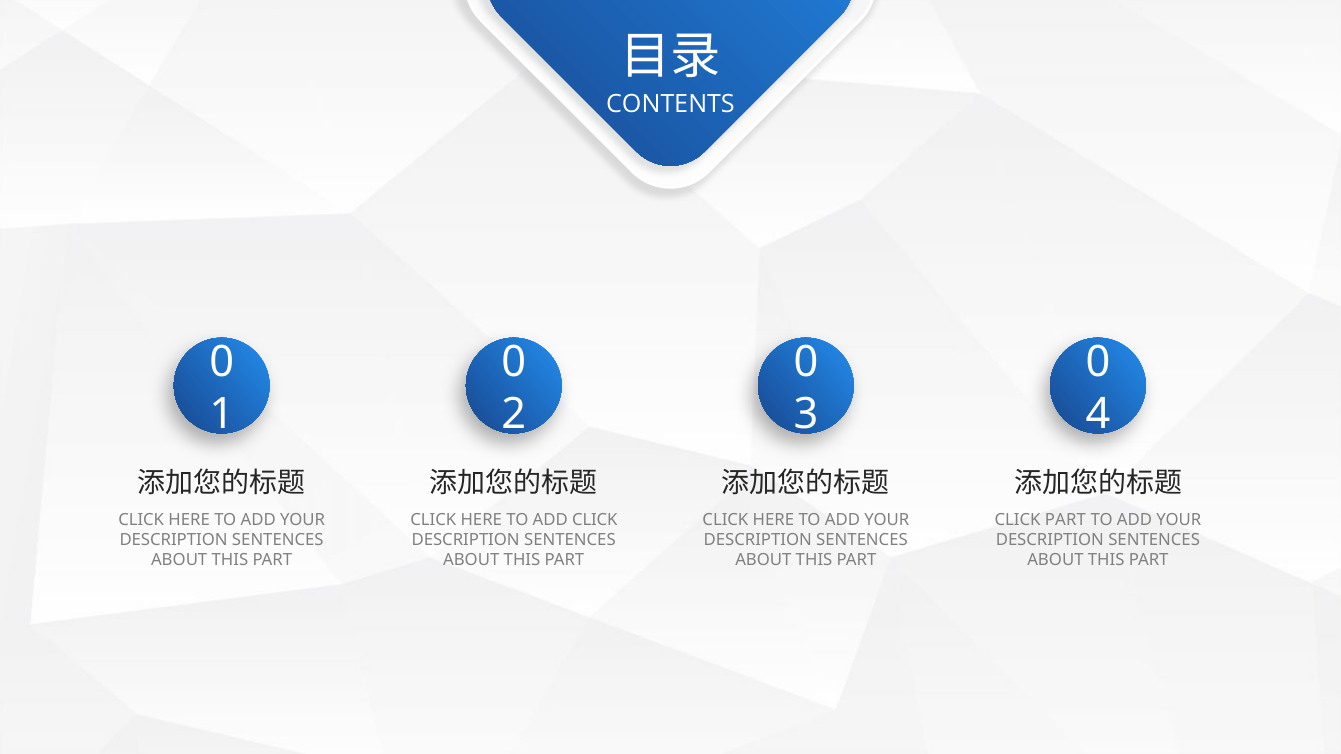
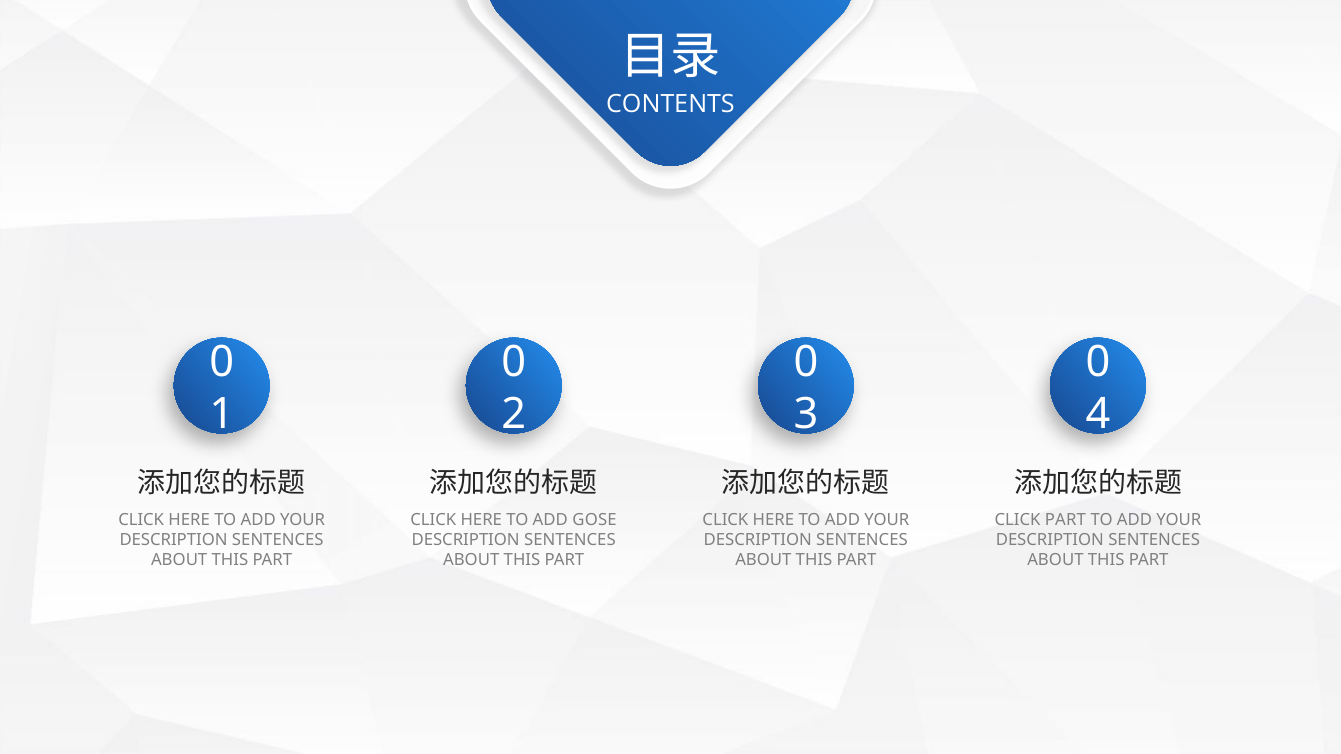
ADD CLICK: CLICK -> GOSE (595, 520)
